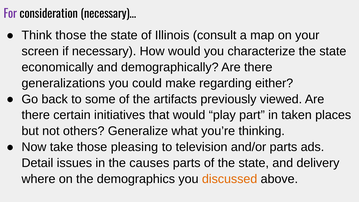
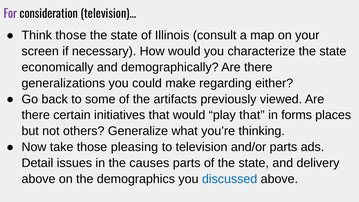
necessary)…: necessary)… -> television)… (108, 14)
play part: part -> that (252, 115)
taken: taken -> forms (297, 115)
where: where -> above (38, 179)
discussed colour: orange -> blue (230, 179)
